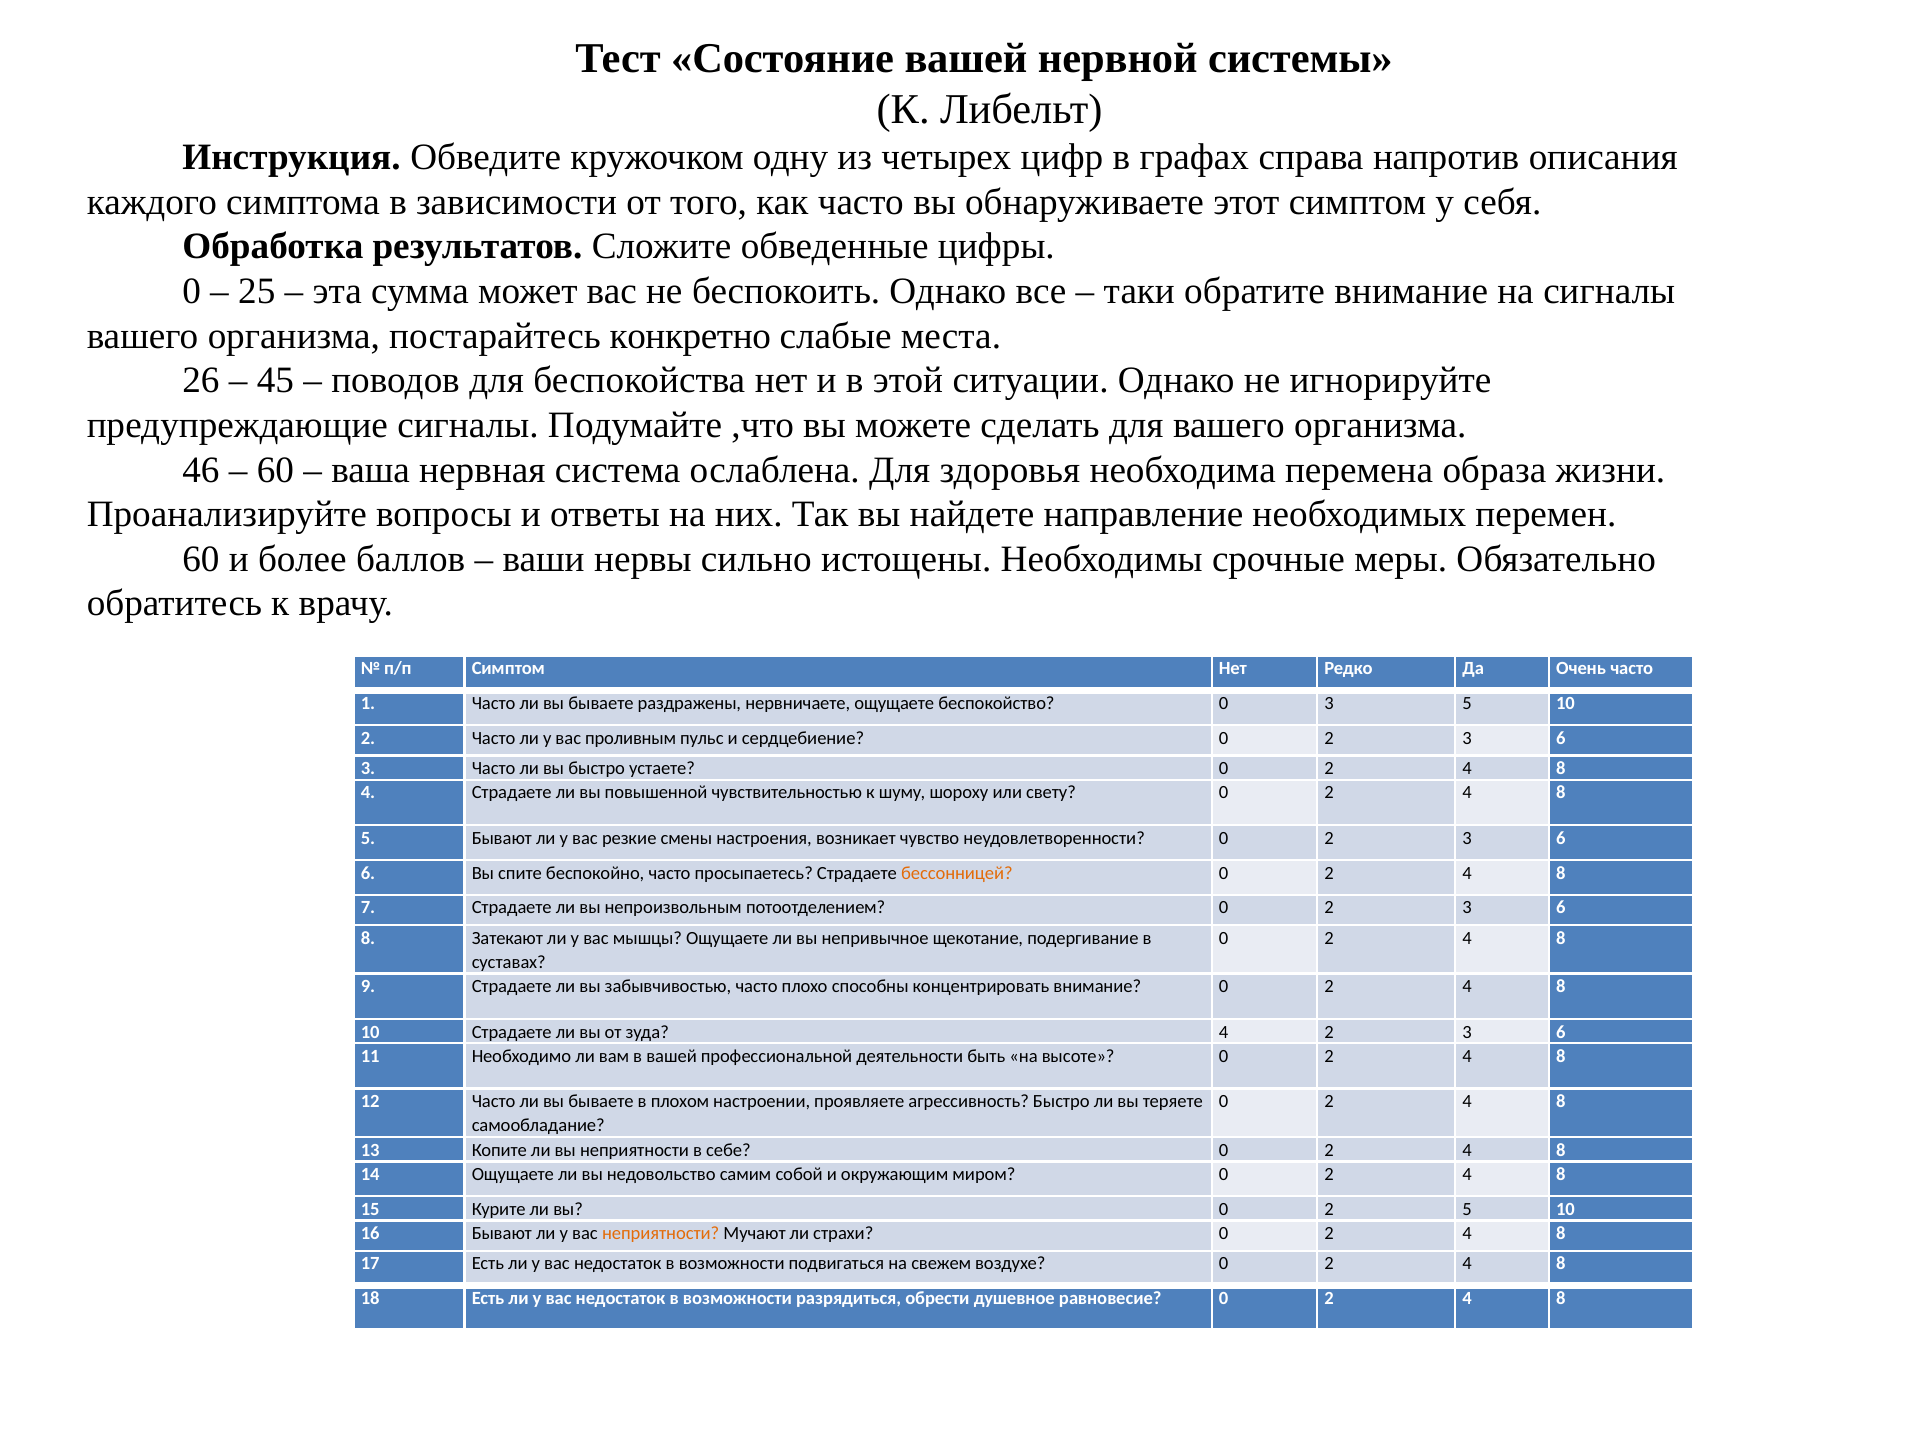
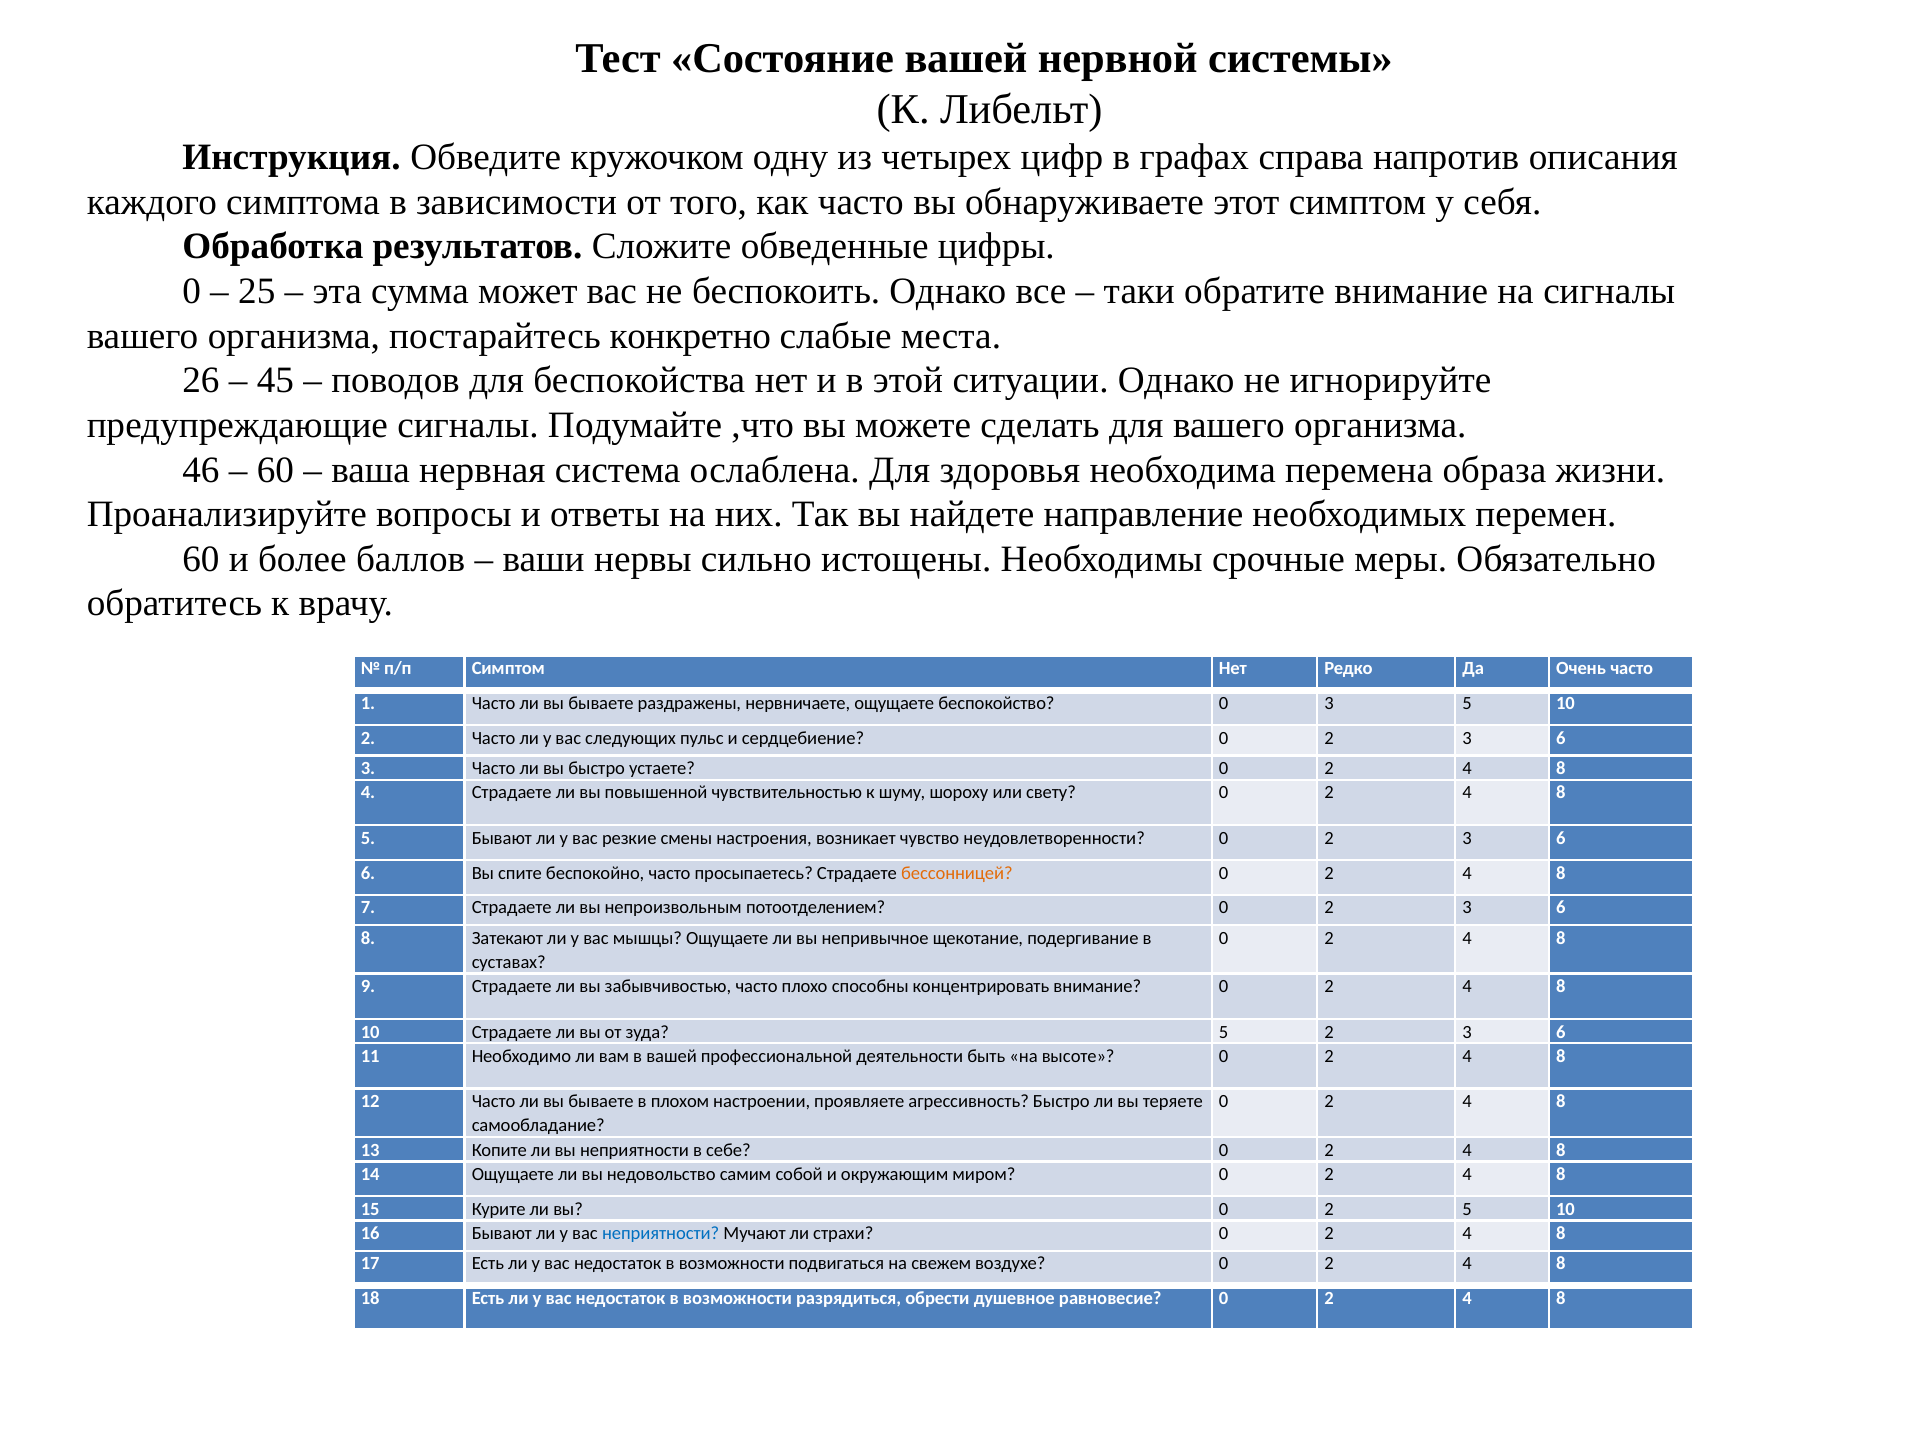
проливным: проливным -> следующих (631, 738)
зуда 4: 4 -> 5 (1224, 1032)
неприятности colour: orange -> blue (661, 1234)
